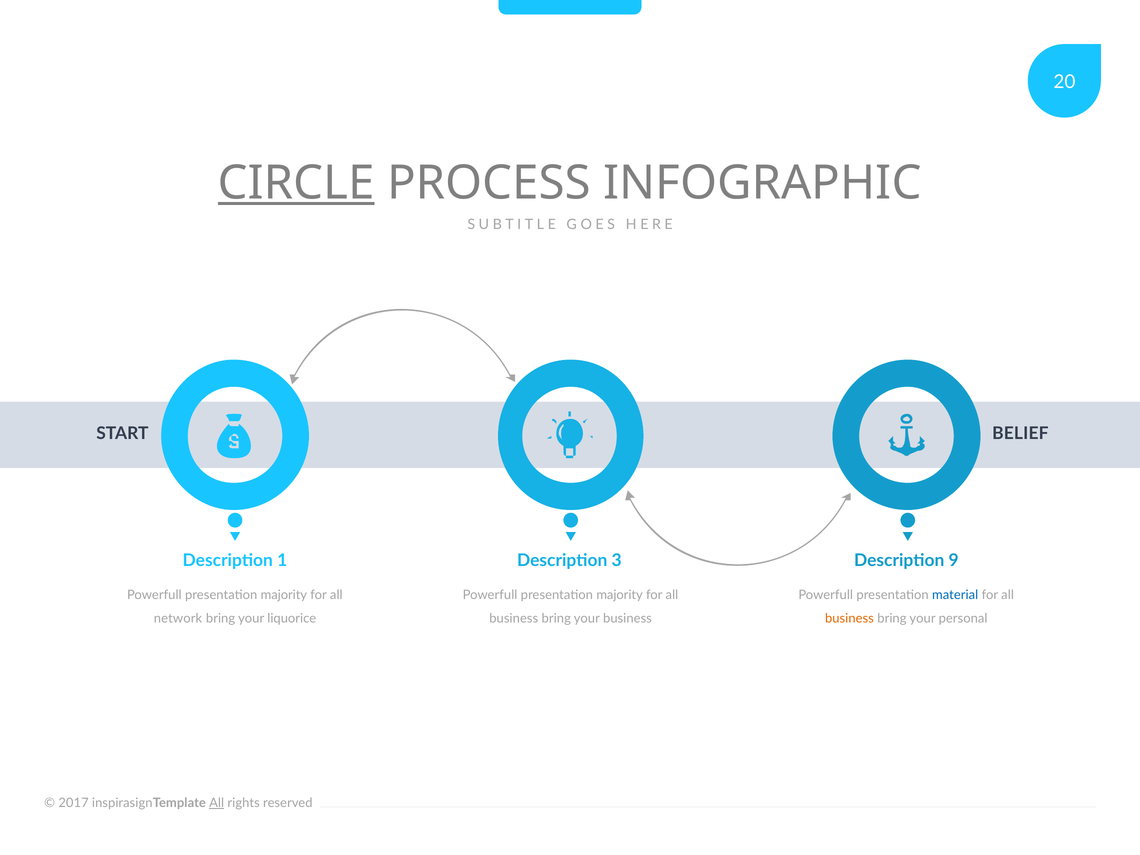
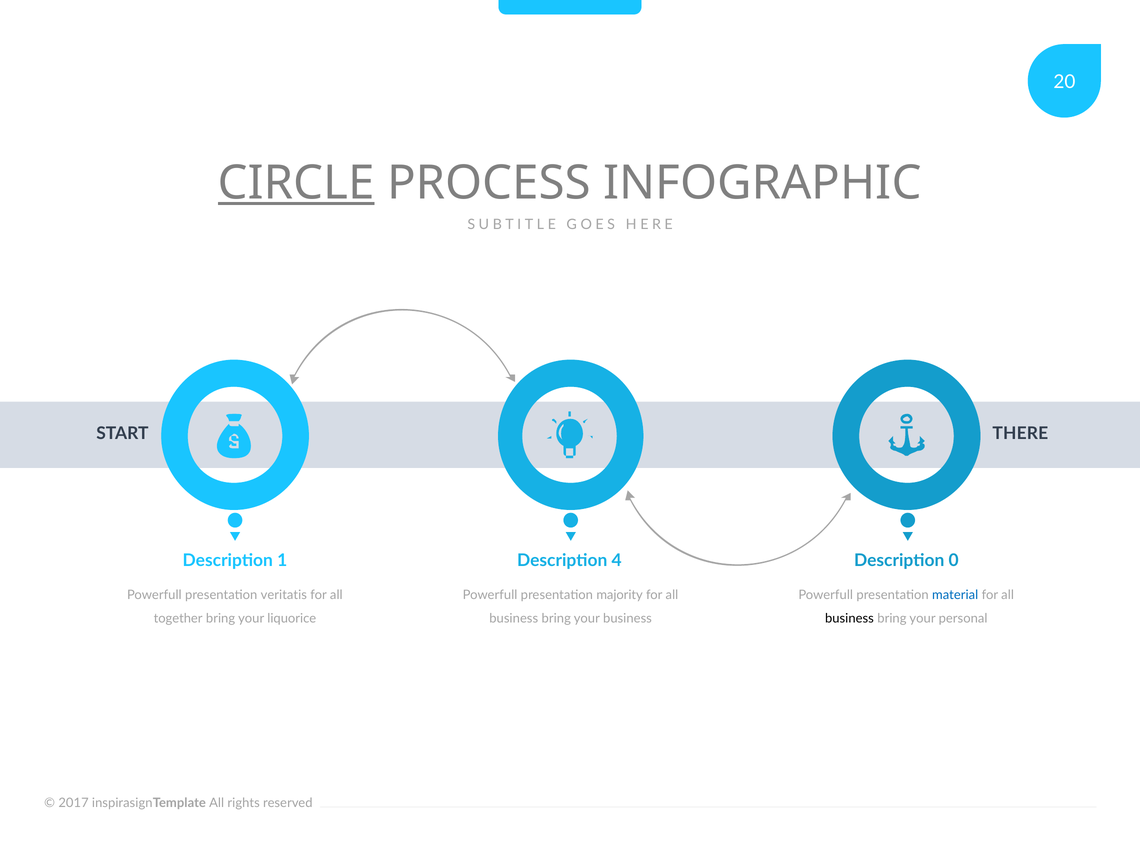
BELIEF: BELIEF -> THERE (1020, 434)
3: 3 -> 4 (617, 560)
9: 9 -> 0 (954, 560)
majority: majority -> veritatis (284, 595)
network: network -> together (178, 619)
business colour: orange -> black (849, 619)
All underline: present -> none (217, 803)
